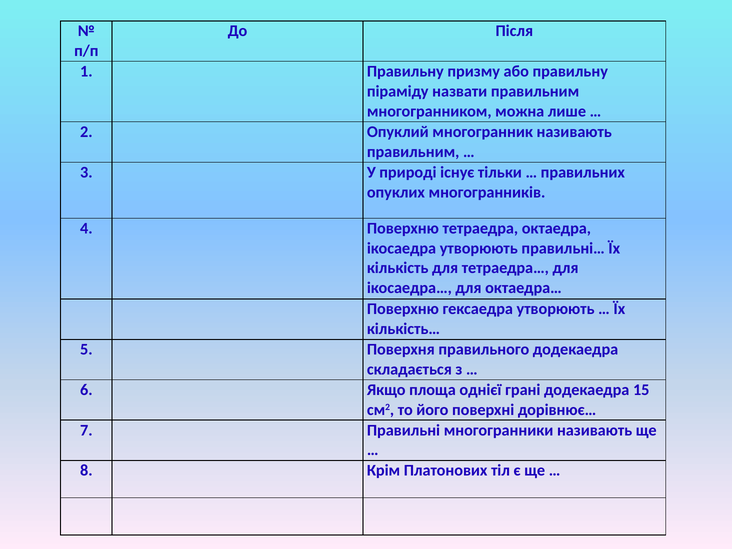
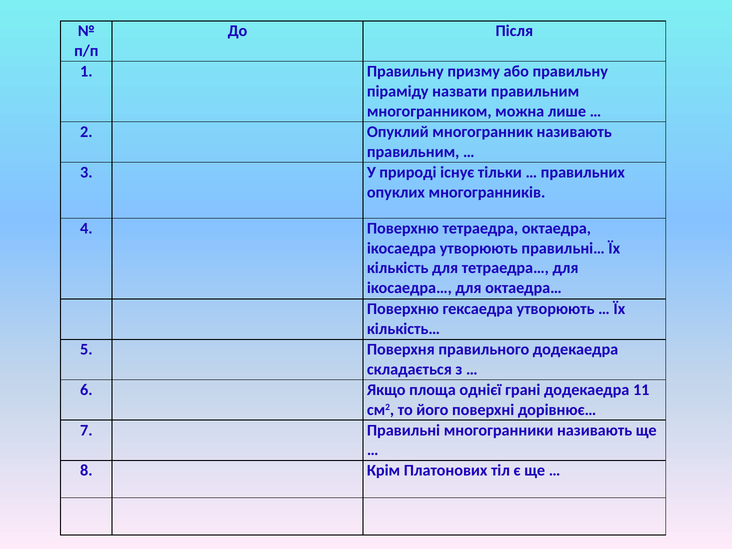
15: 15 -> 11 (641, 390)
